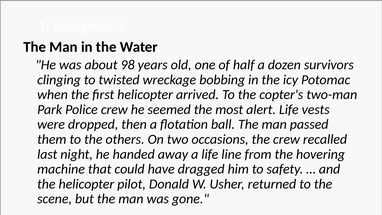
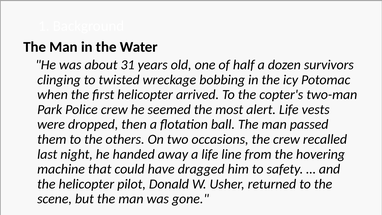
98: 98 -> 31 (128, 65)
